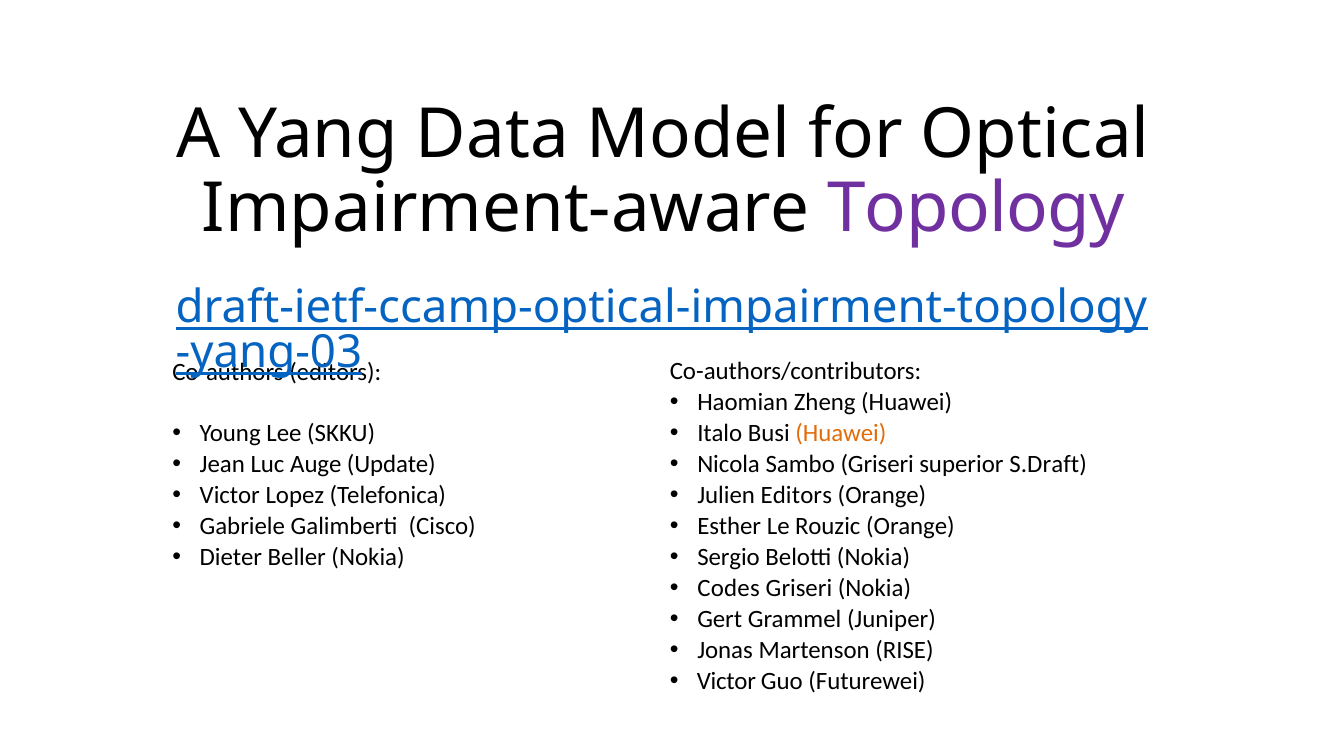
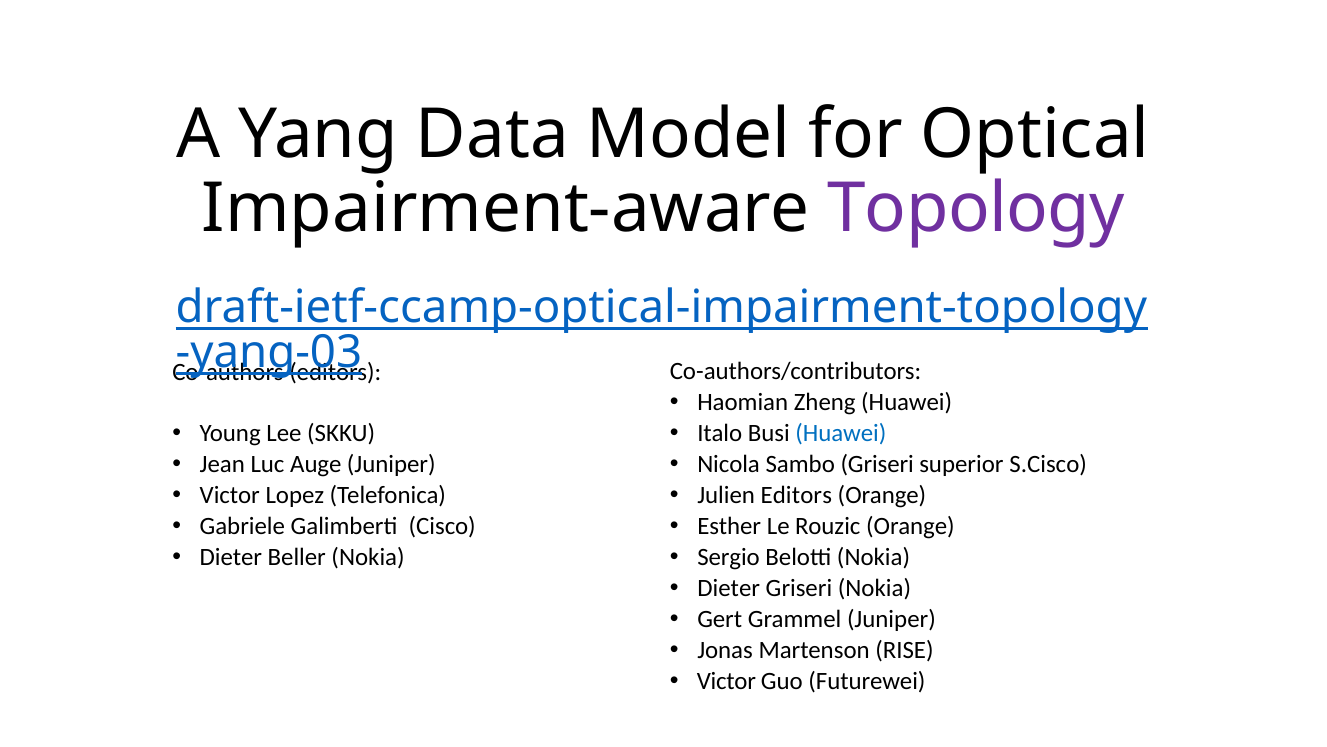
Huawei colour: orange -> blue (841, 433)
S.Draft: S.Draft -> S.Cisco (1048, 464)
Auge Update: Update -> Juniper (391, 464)
Codes: Codes -> Dieter (729, 588)
